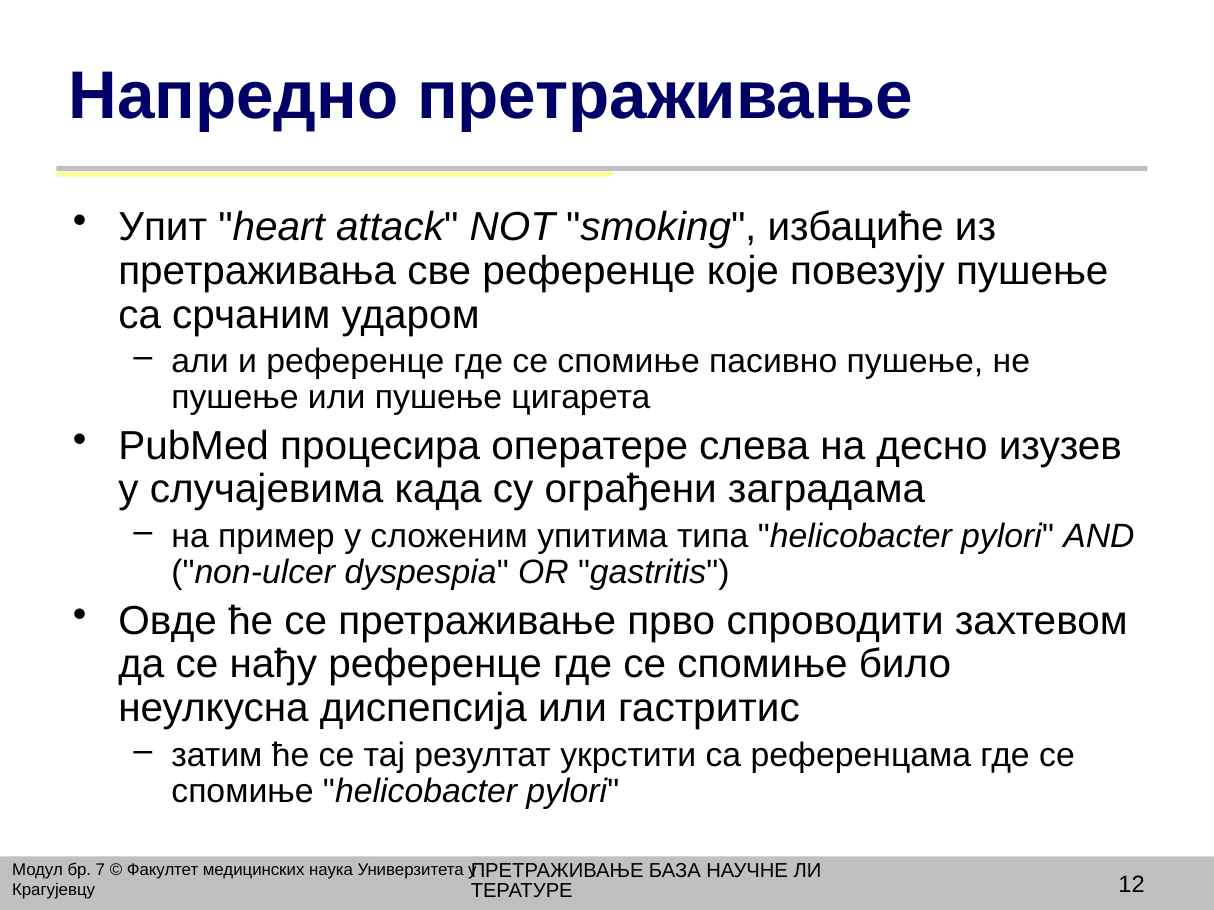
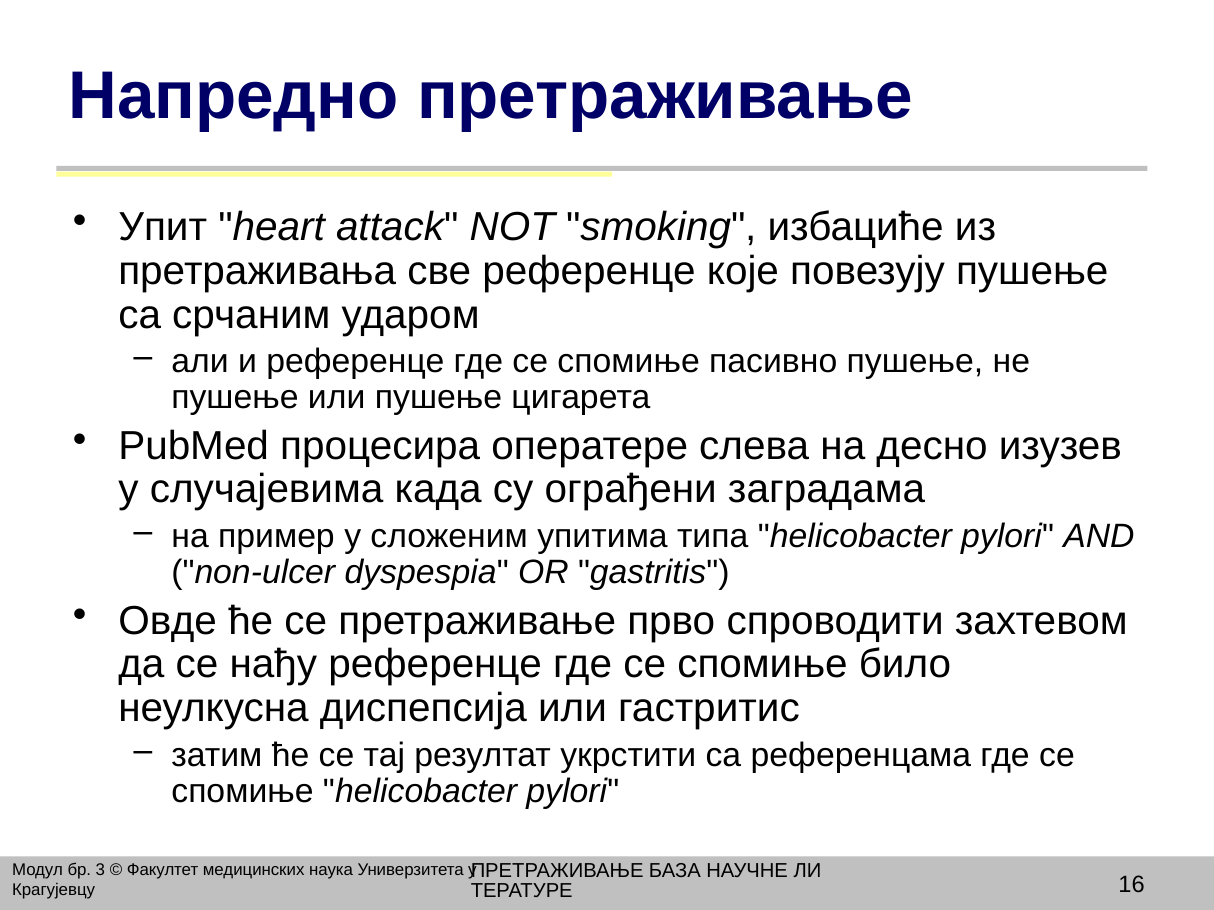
7: 7 -> 3 (100, 870)
12: 12 -> 16 (1132, 886)
